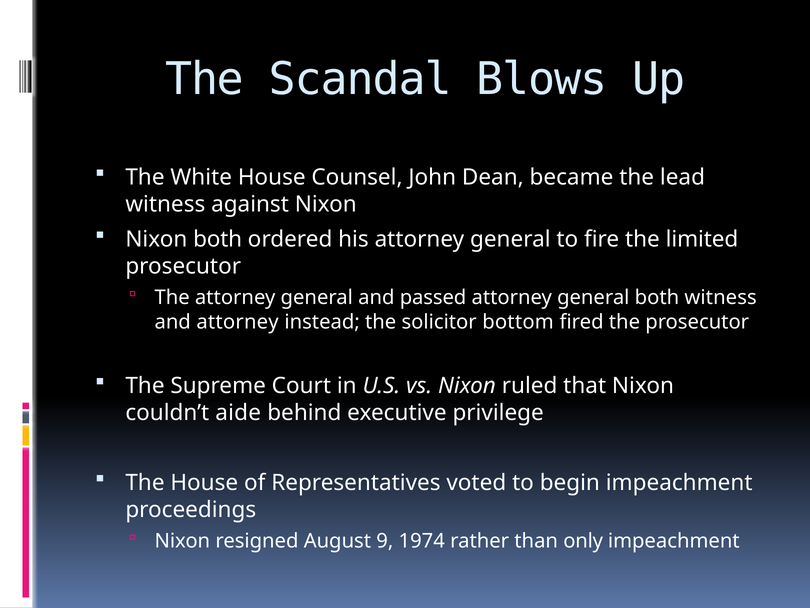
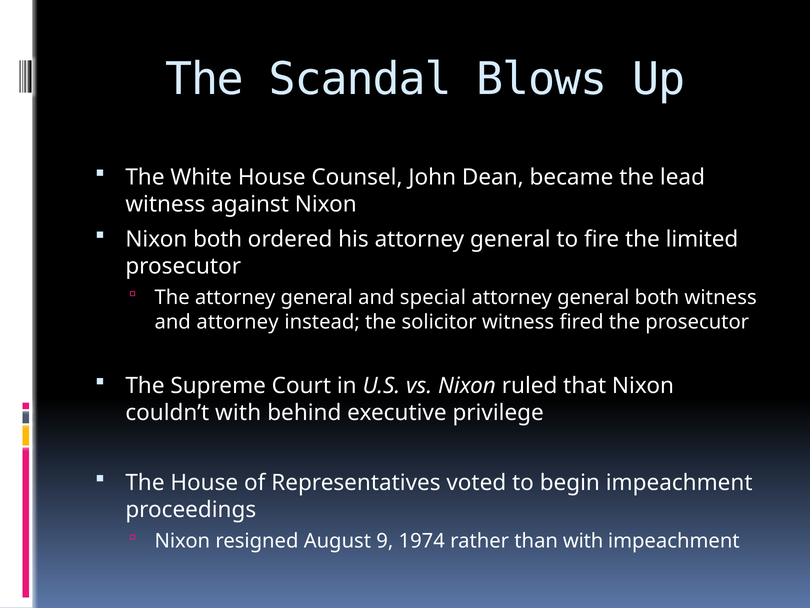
passed: passed -> special (433, 297)
solicitor bottom: bottom -> witness (518, 322)
couldn’t aide: aide -> with (238, 412)
than only: only -> with (583, 541)
